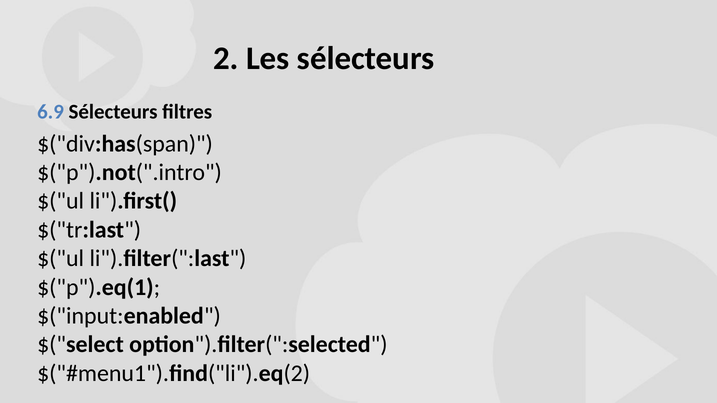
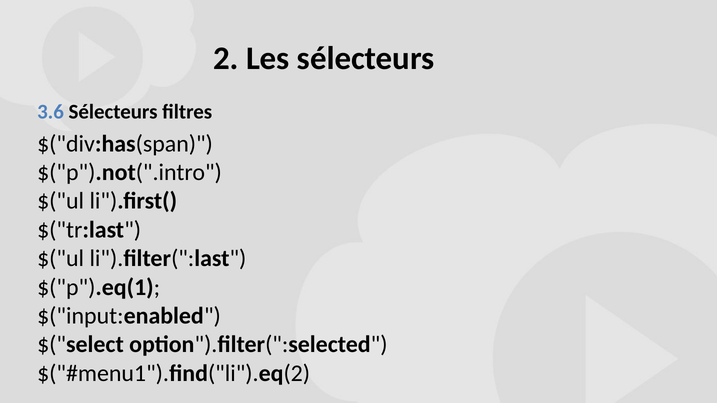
6.9: 6.9 -> 3.6 (50, 112)
